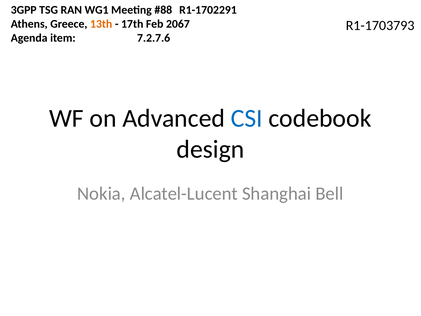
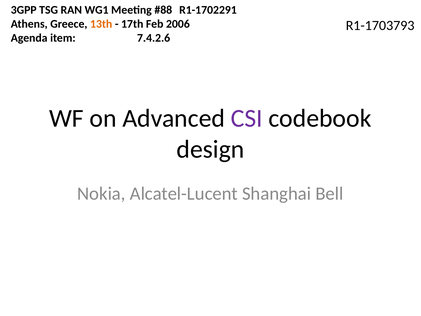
2067: 2067 -> 2006 (178, 24)
7.2.7.6: 7.2.7.6 -> 7.4.2.6 (154, 38)
CSI colour: blue -> purple (247, 118)
